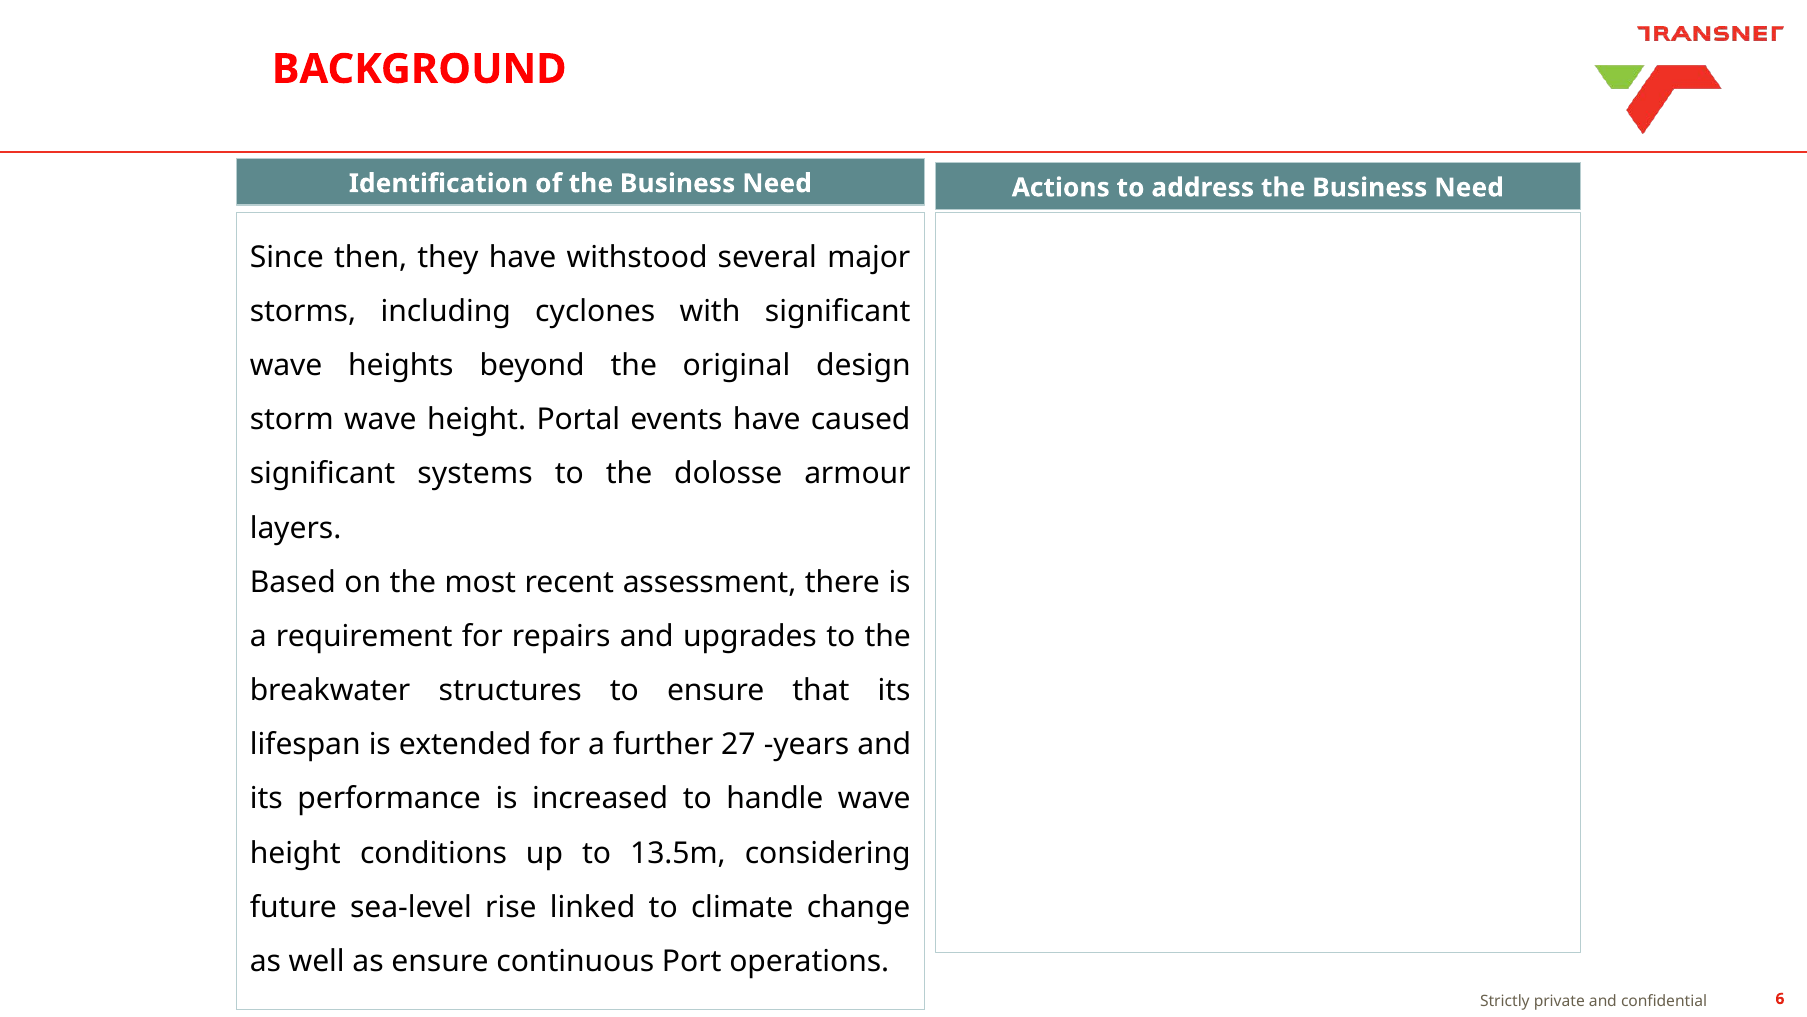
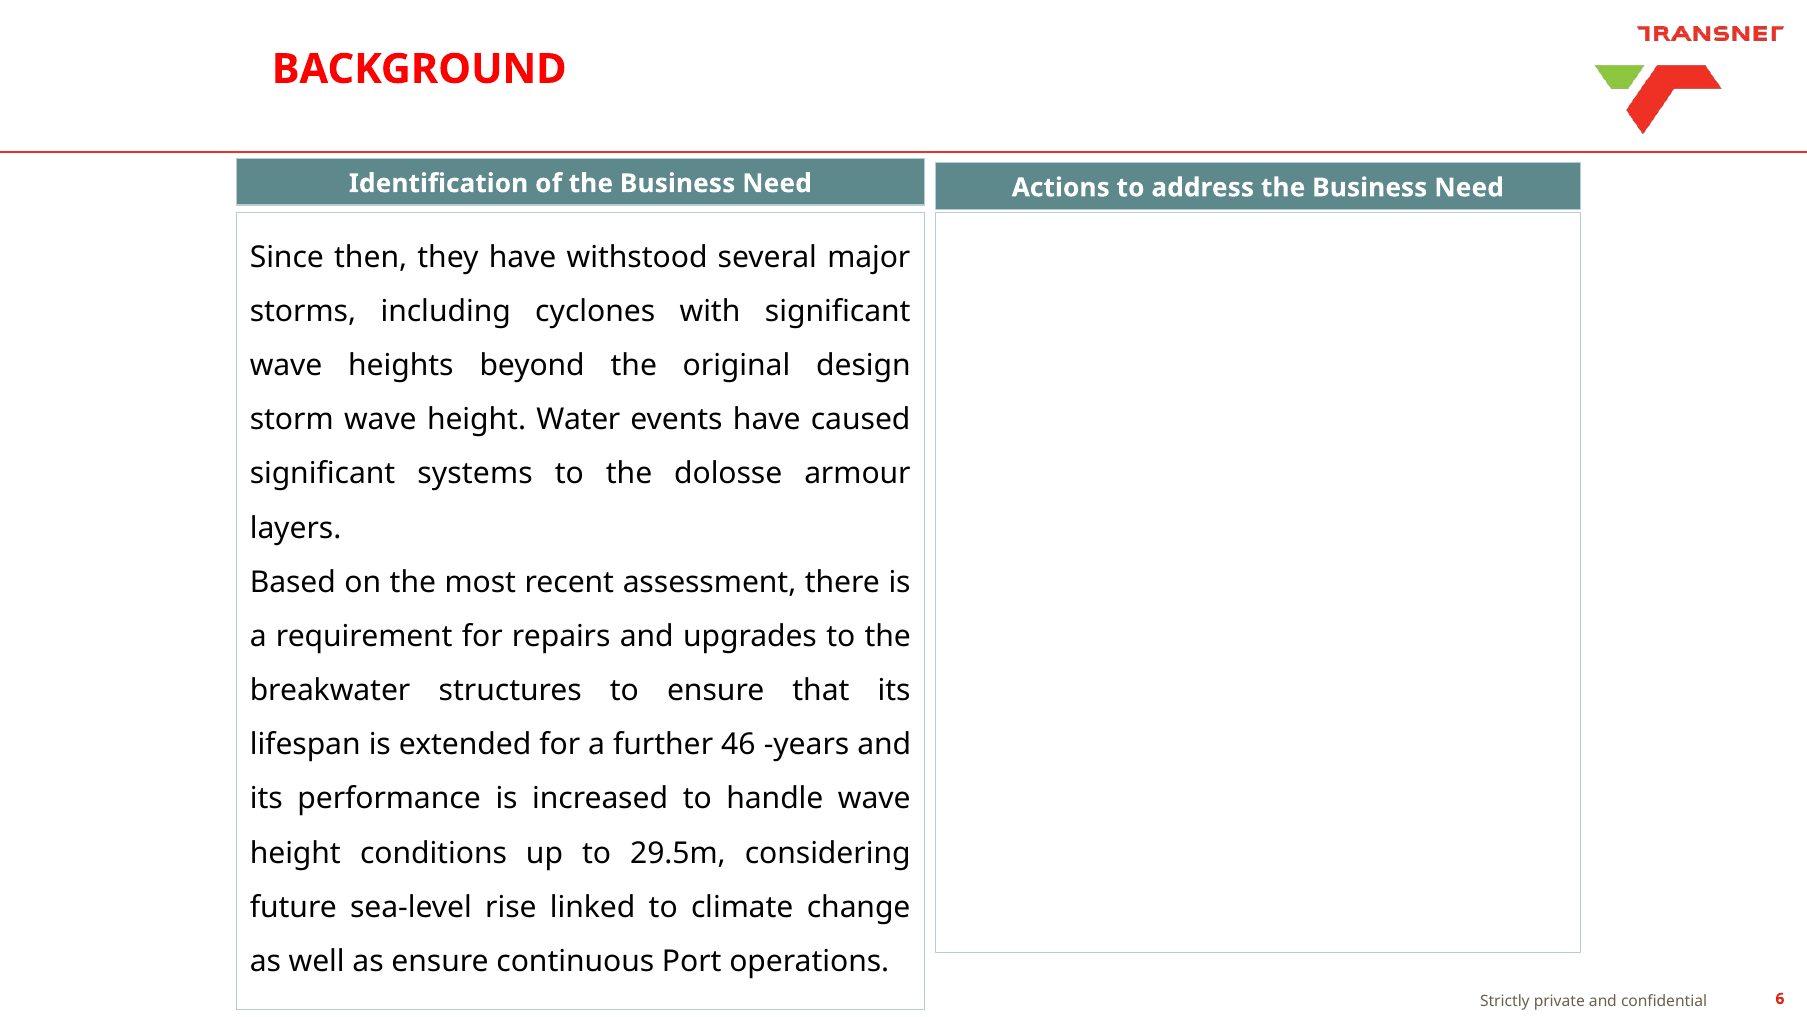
Portal: Portal -> Water (578, 419)
27: 27 -> 46 (738, 744)
13.5m: 13.5m -> 29.5m (678, 853)
